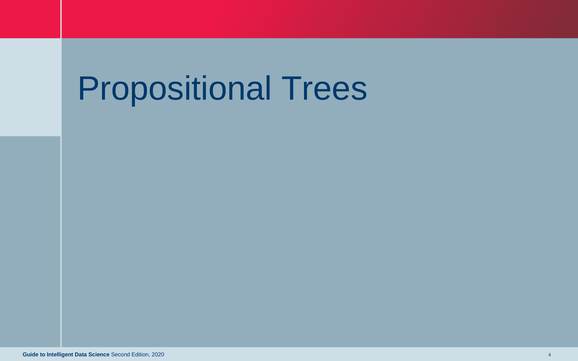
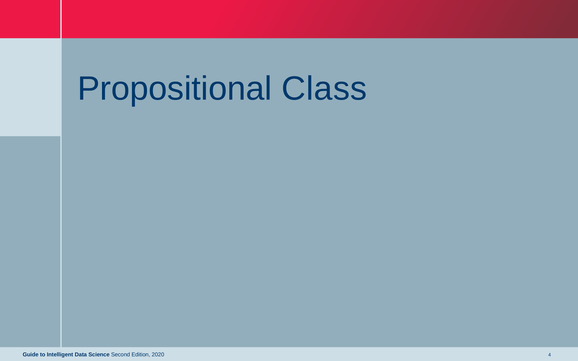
Trees: Trees -> Class (324, 89)
